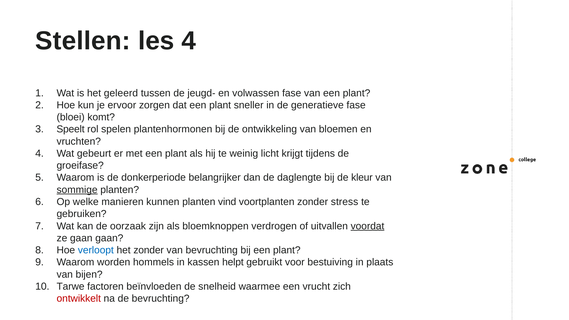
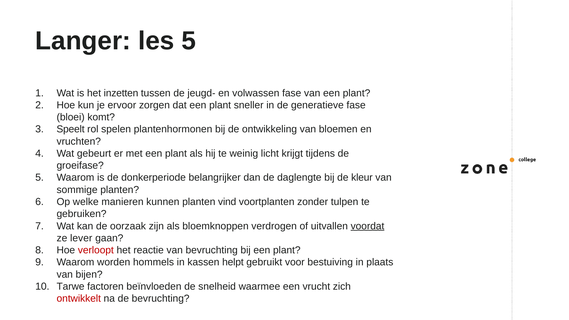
Stellen: Stellen -> Langer (83, 41)
les 4: 4 -> 5 (189, 41)
geleerd: geleerd -> inzetten (121, 93)
sommige underline: present -> none (77, 190)
stress: stress -> tulpen (345, 202)
ze gaan: gaan -> lever (81, 238)
verloopt colour: blue -> red (96, 250)
het zonder: zonder -> reactie (149, 250)
